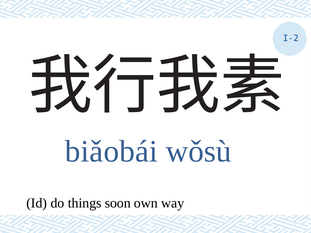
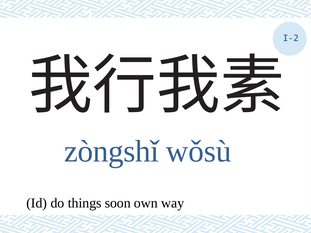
biǎobái: biǎobái -> zòngshǐ (112, 152)
